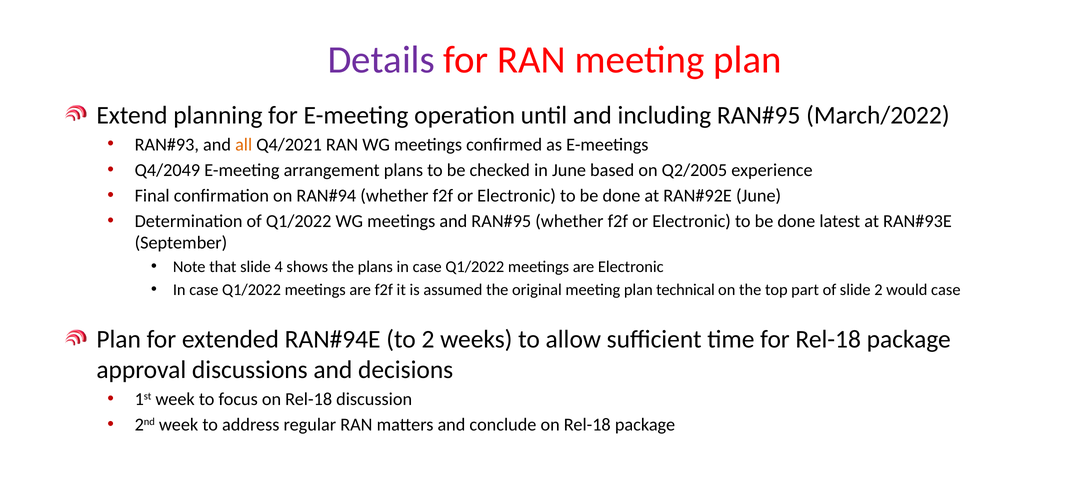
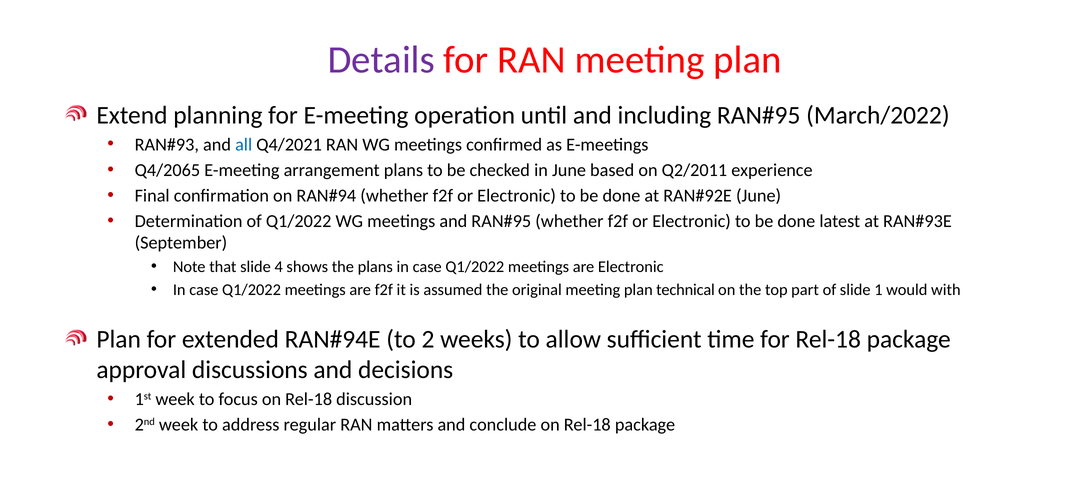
all colour: orange -> blue (244, 144)
Q4/2049: Q4/2049 -> Q4/2065 (167, 170)
Q2/2005: Q2/2005 -> Q2/2011 (694, 170)
slide 2: 2 -> 1 (878, 290)
would case: case -> with (946, 290)
